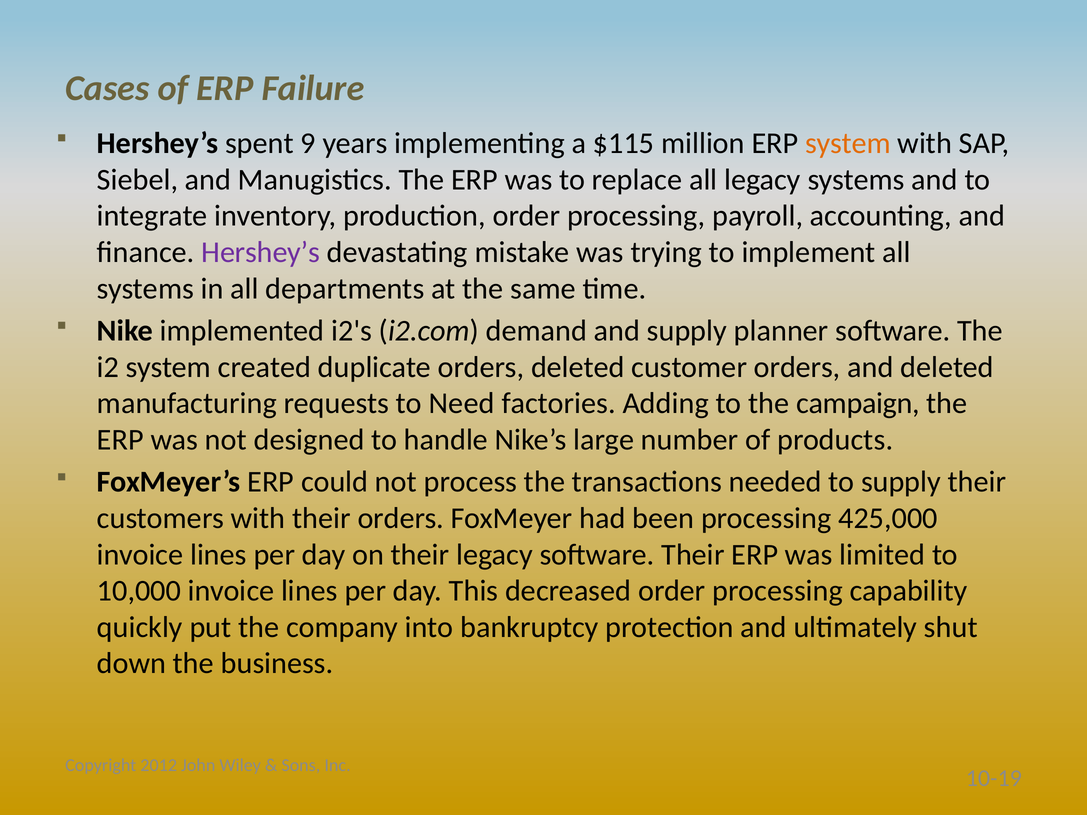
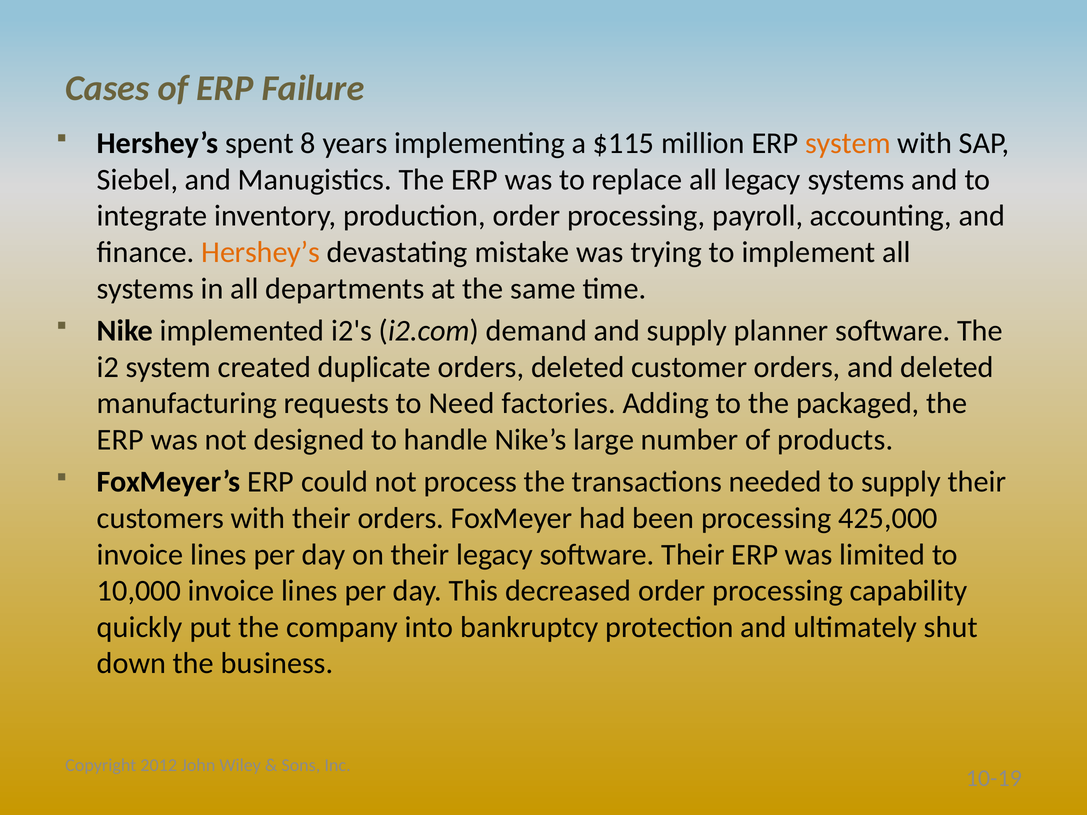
9: 9 -> 8 (308, 143)
Hershey’s colour: purple -> orange (261, 252)
campaign: campaign -> packaged (858, 404)
